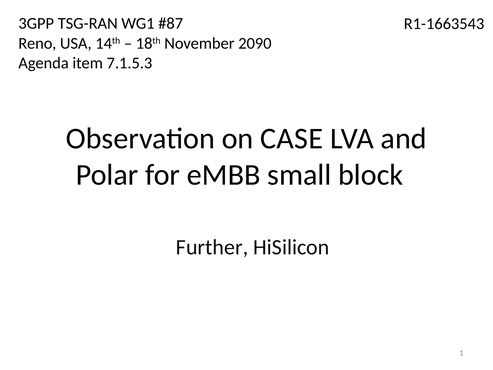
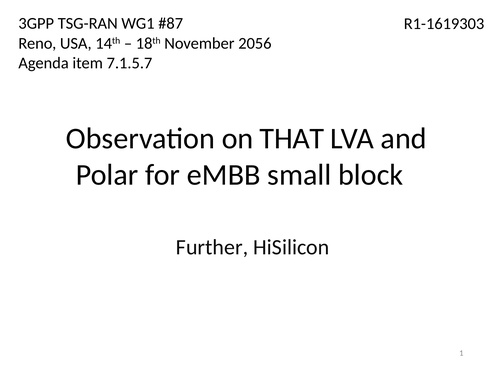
R1-1663543: R1-1663543 -> R1-1619303 (444, 24)
2090: 2090 -> 2056 (255, 43)
7.1.5.3: 7.1.5.3 -> 7.1.5.7 (129, 63)
CASE: CASE -> THAT (292, 139)
